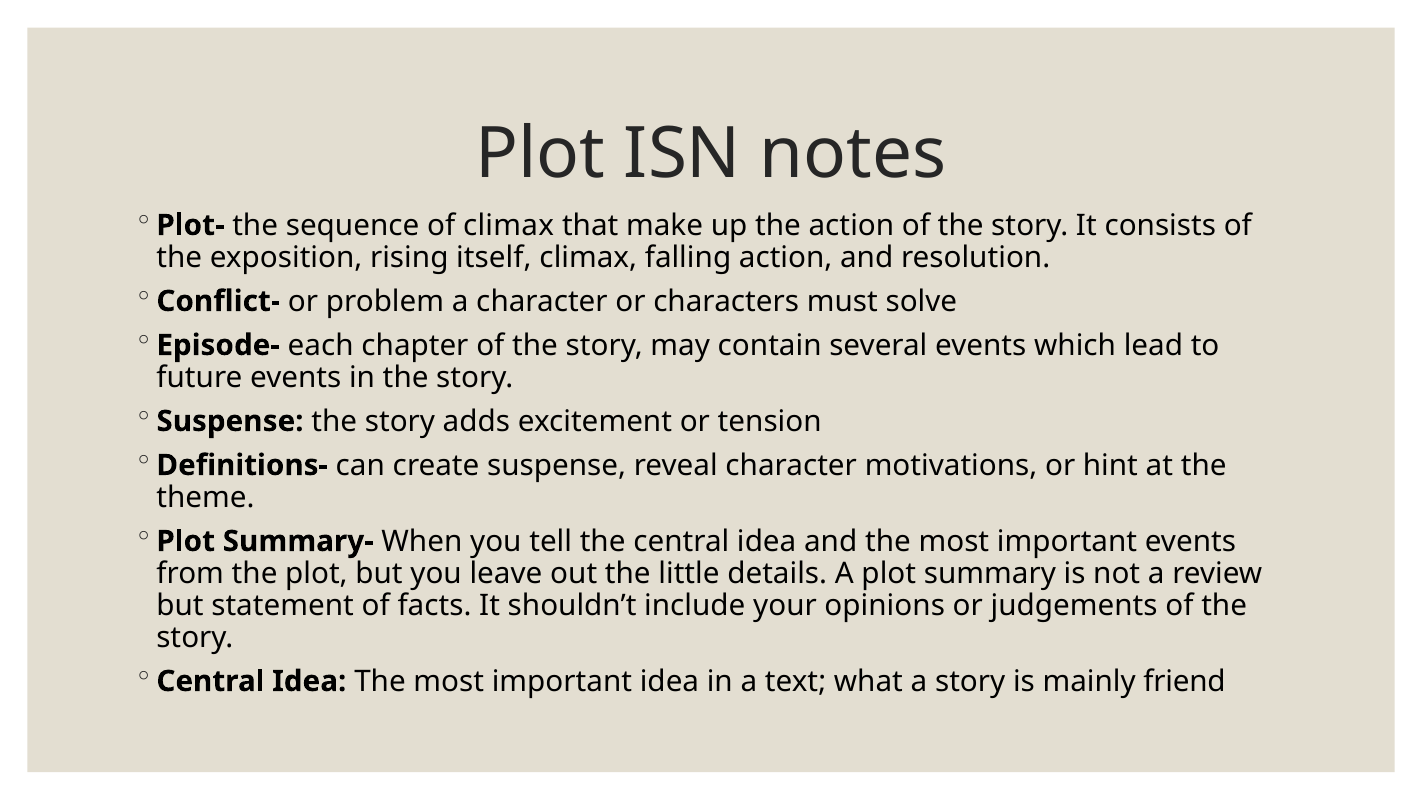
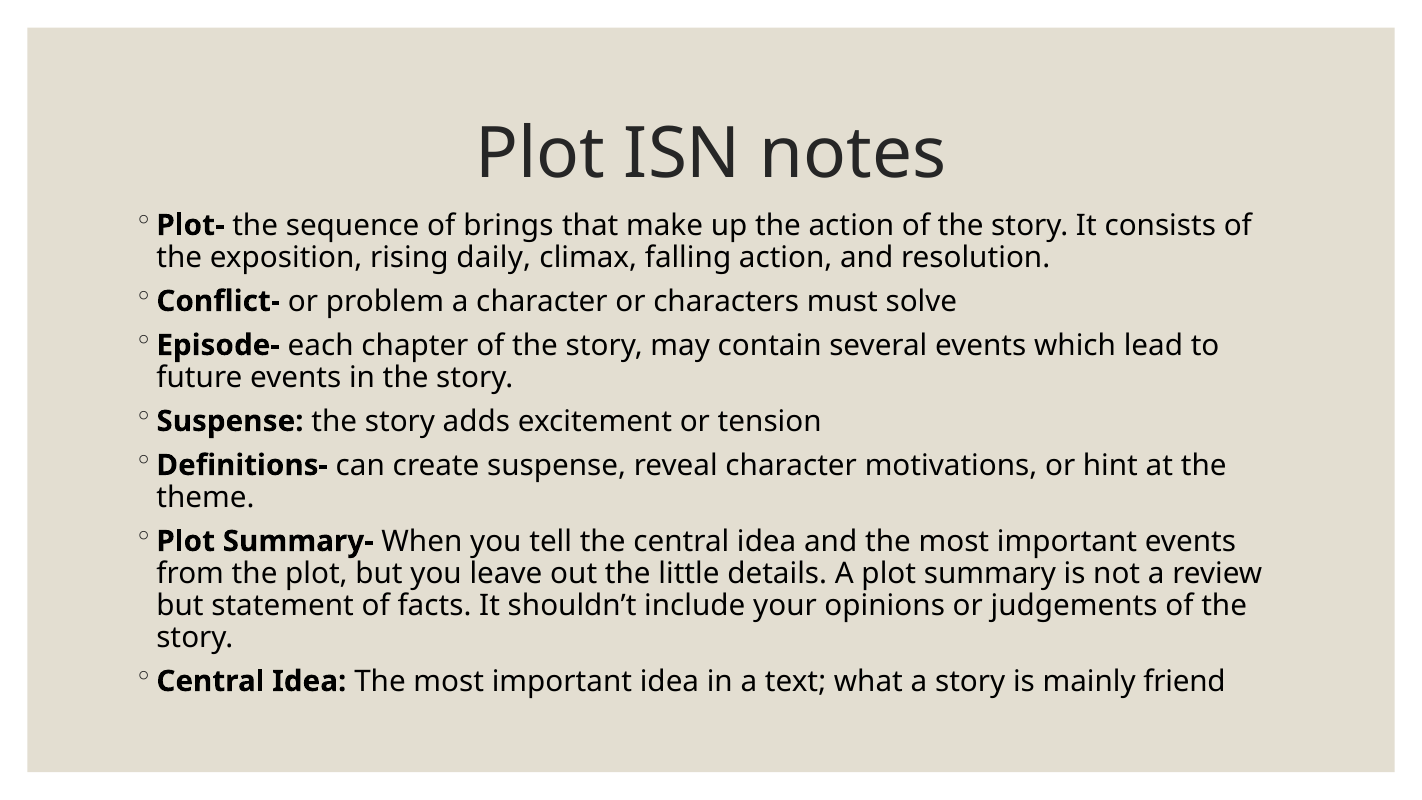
of climax: climax -> brings (508, 225)
itself: itself -> daily (494, 257)
